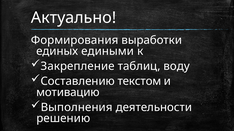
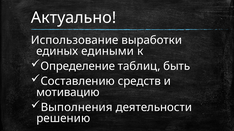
Формирования: Формирования -> Использование (75, 40)
Закрепление: Закрепление -> Определение (78, 67)
воду: воду -> быть (177, 67)
текстом: текстом -> средств (139, 82)
